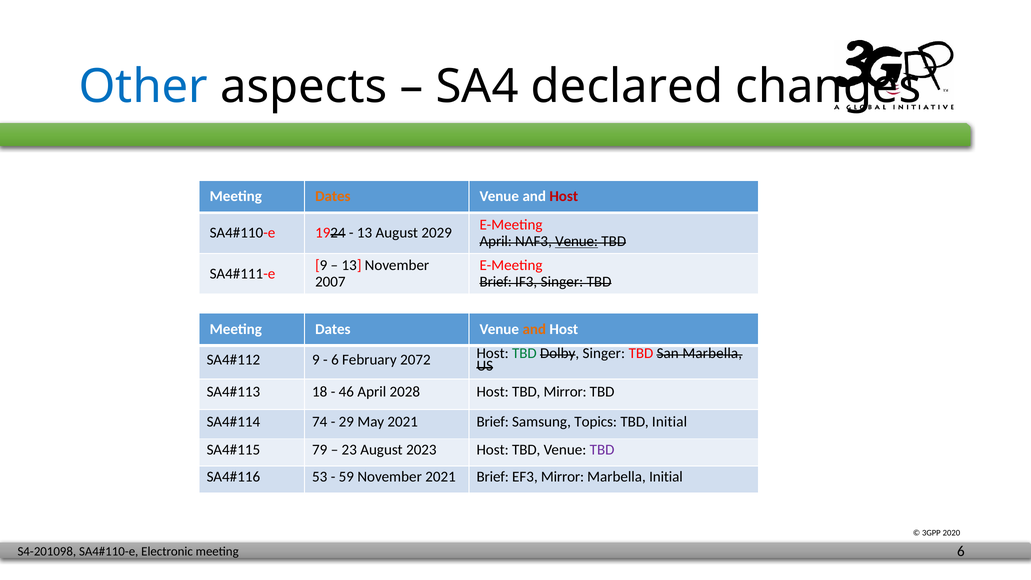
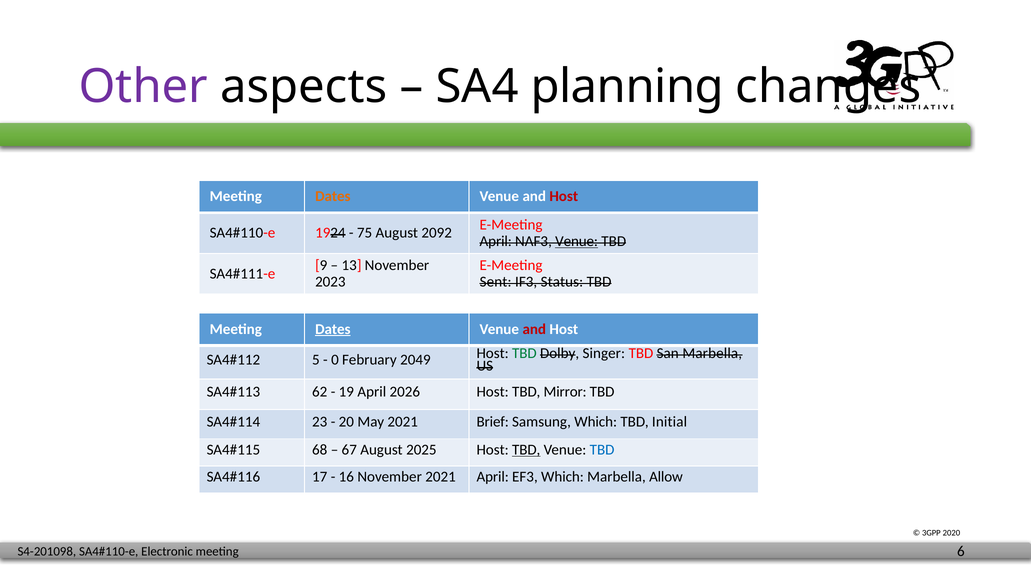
Other colour: blue -> purple (143, 87)
declared: declared -> planning (627, 87)
13: 13 -> 75 (365, 233)
2029: 2029 -> 2092 (437, 233)
2007: 2007 -> 2023 (330, 282)
Brief: Brief -> Sent (496, 282)
IF3 Singer: Singer -> Status (562, 282)
Dates underline: none -> present (333, 329)
and colour: orange -> red (534, 329)
9: 9 -> 5 (316, 360)
6: 6 -> 0 (335, 360)
2072: 2072 -> 2049 (415, 360)
18: 18 -> 62 (320, 392)
46: 46 -> 19 (346, 392)
2028: 2028 -> 2026 (405, 392)
74: 74 -> 23 (320, 422)
29: 29 -> 20 (346, 422)
Samsung Topics: Topics -> Which (596, 422)
79: 79 -> 68 (320, 450)
23: 23 -> 67 (349, 450)
2023: 2023 -> 2025 (421, 450)
TBD underline: none -> present (526, 450)
TBD colour: purple -> blue (602, 450)
53: 53 -> 17 (320, 477)
59: 59 -> 16 (346, 477)
November 2021 Brief: Brief -> April (493, 477)
EF3 Mirror: Mirror -> Which (562, 477)
Marbella Initial: Initial -> Allow (666, 477)
